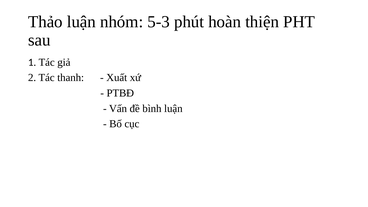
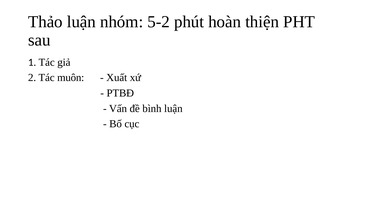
5-3: 5-3 -> 5-2 (159, 22)
thanh: thanh -> muôn (71, 78)
